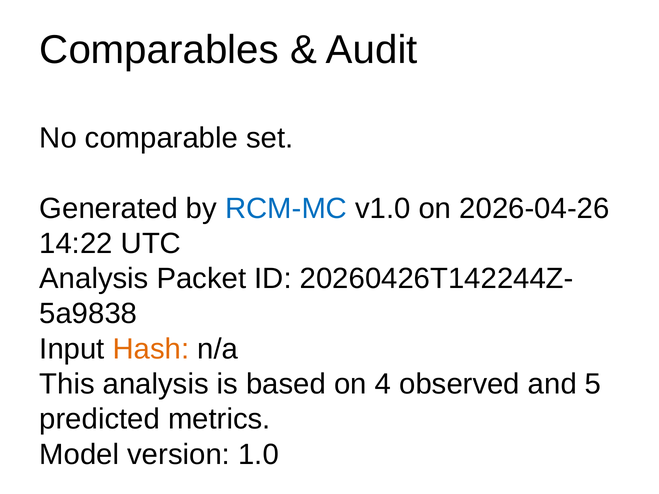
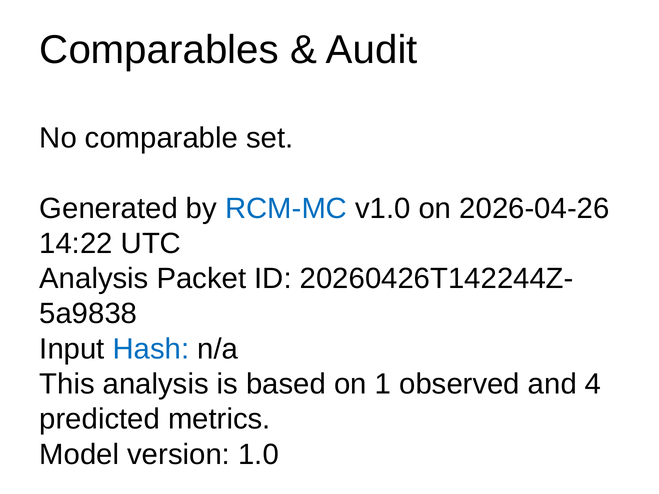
Hash colour: orange -> blue (151, 349)
4: 4 -> 1 (383, 384)
5: 5 -> 4 (593, 384)
